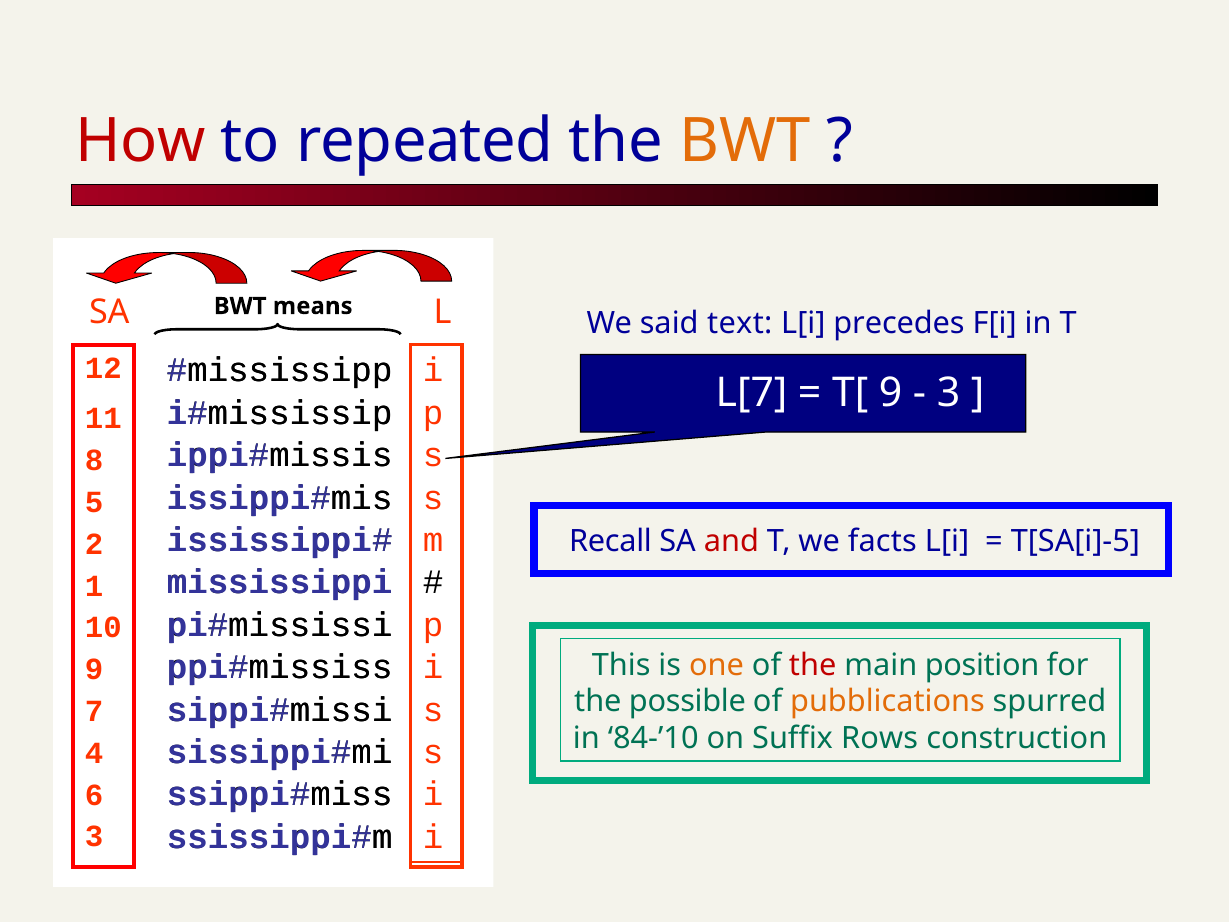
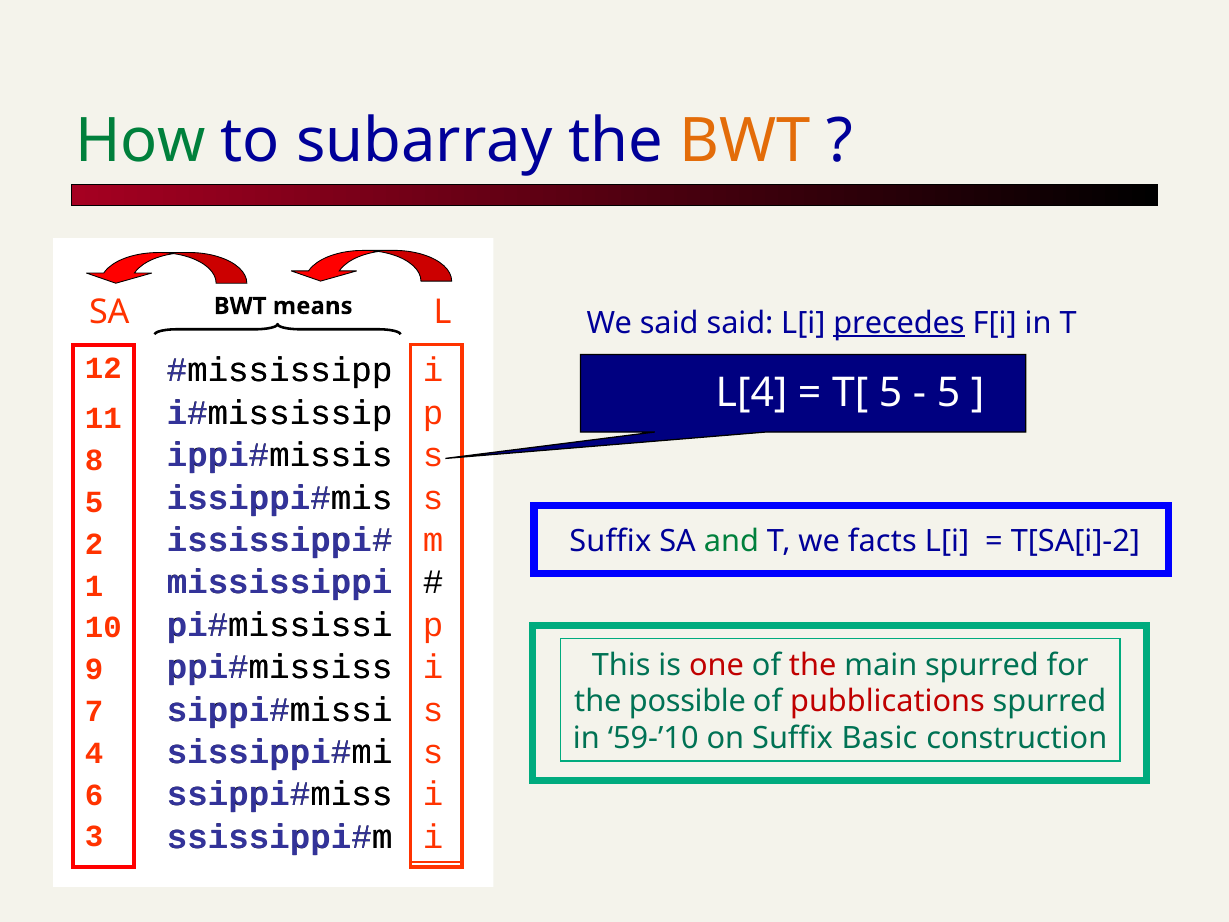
How colour: red -> green (140, 142)
repeated: repeated -> subarray (424, 142)
said text: text -> said (740, 323)
precedes underline: none -> present (899, 323)
L[7: L[7 -> L[4 (752, 393)
T[ 9: 9 -> 5 (891, 393)
3: 3 -> 5 (949, 393)
Recall: Recall -> Suffix (610, 542)
and colour: red -> green (731, 542)
T[SA[i]-5: T[SA[i]-5 -> T[SA[i]-2 (1075, 542)
one colour: orange -> red (717, 665)
main position: position -> spurred (982, 665)
pubblications colour: orange -> red (887, 702)
84-’10: 84-’10 -> 59-’10 (653, 738)
Rows: Rows -> Basic (880, 738)
